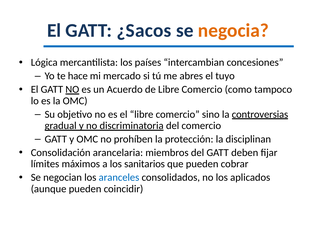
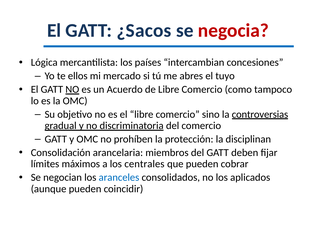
negocia colour: orange -> red (233, 31)
hace: hace -> ellos (78, 76)
sanitarios: sanitarios -> centrales (144, 164)
